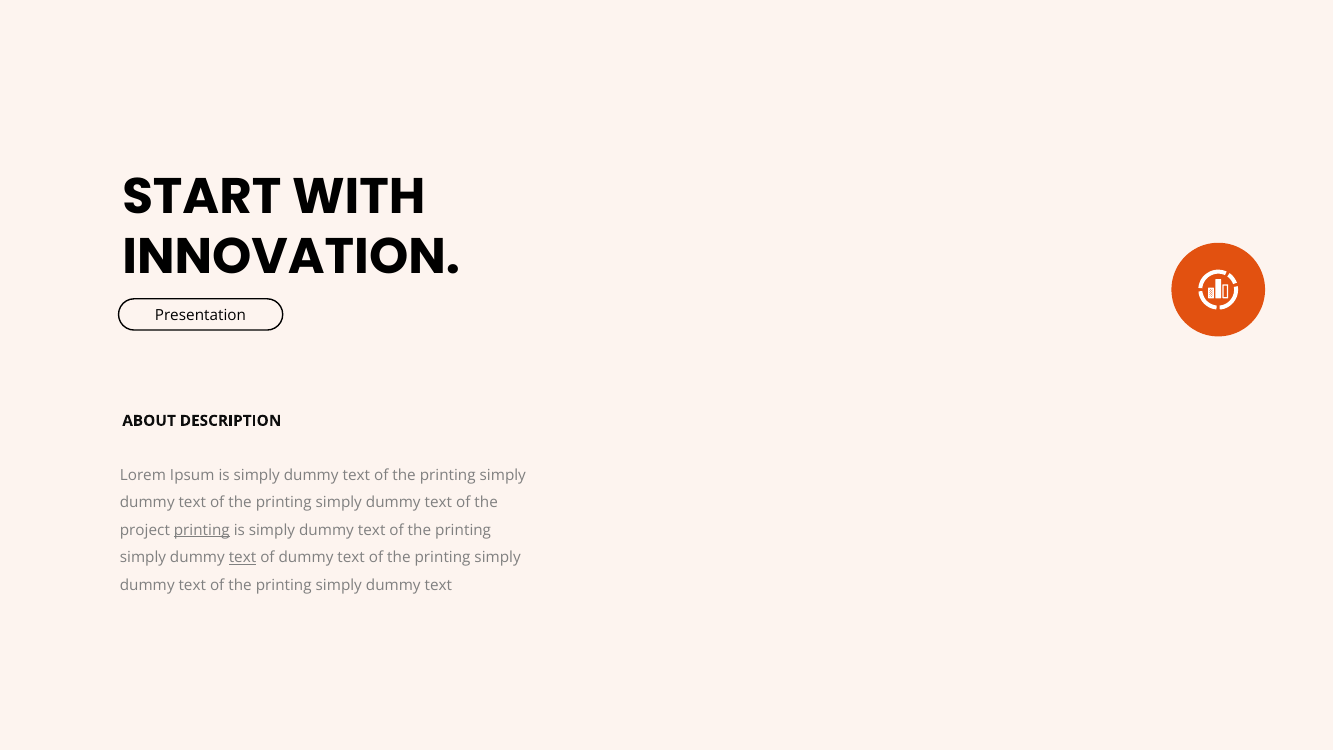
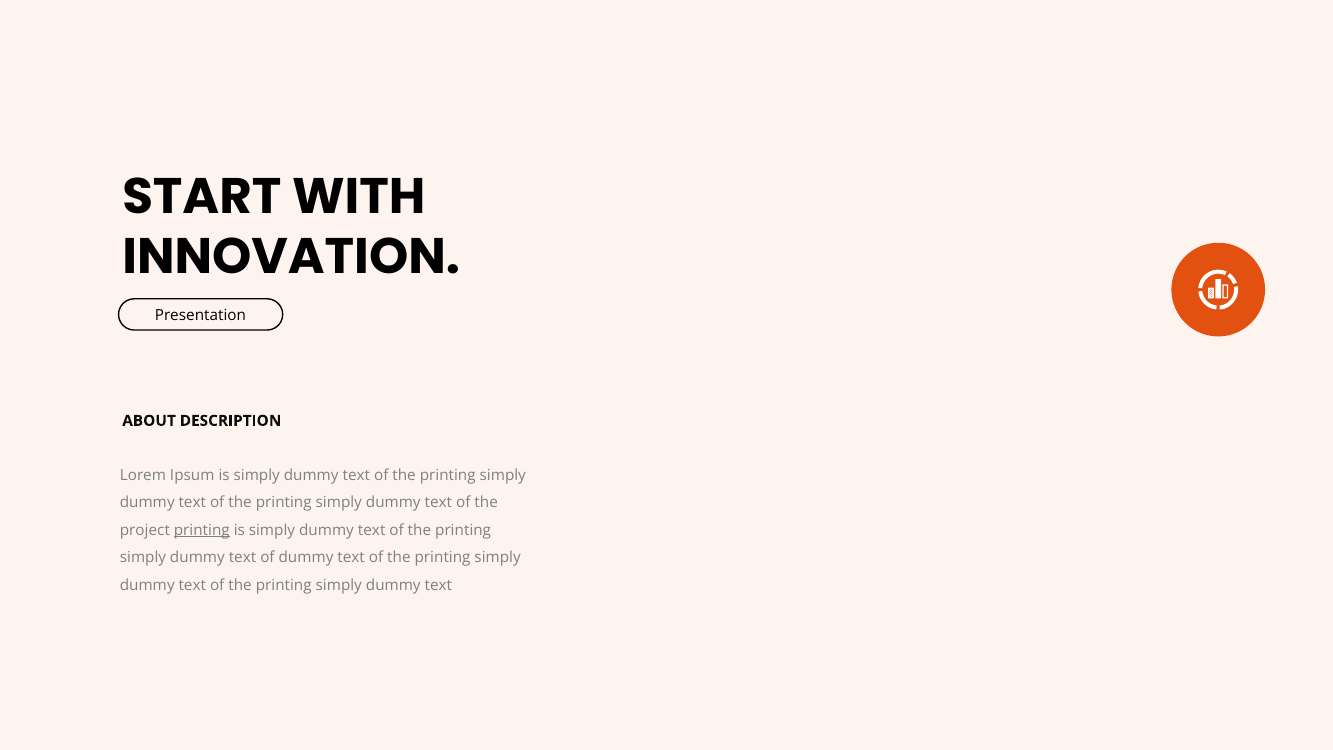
text underline: present -> none (243, 557)
